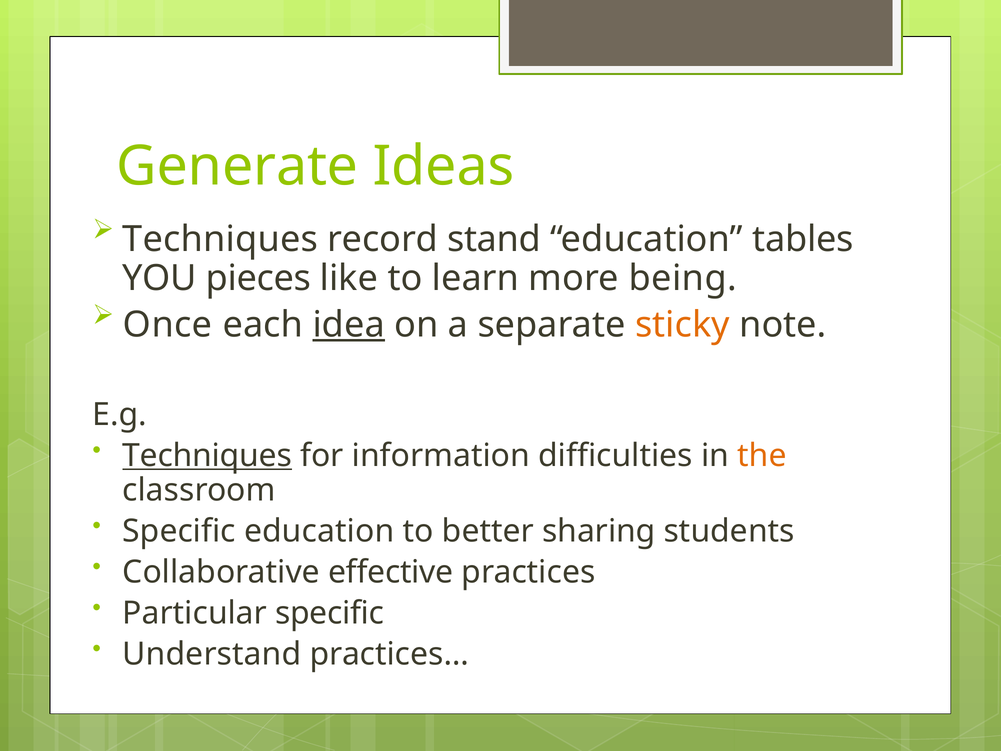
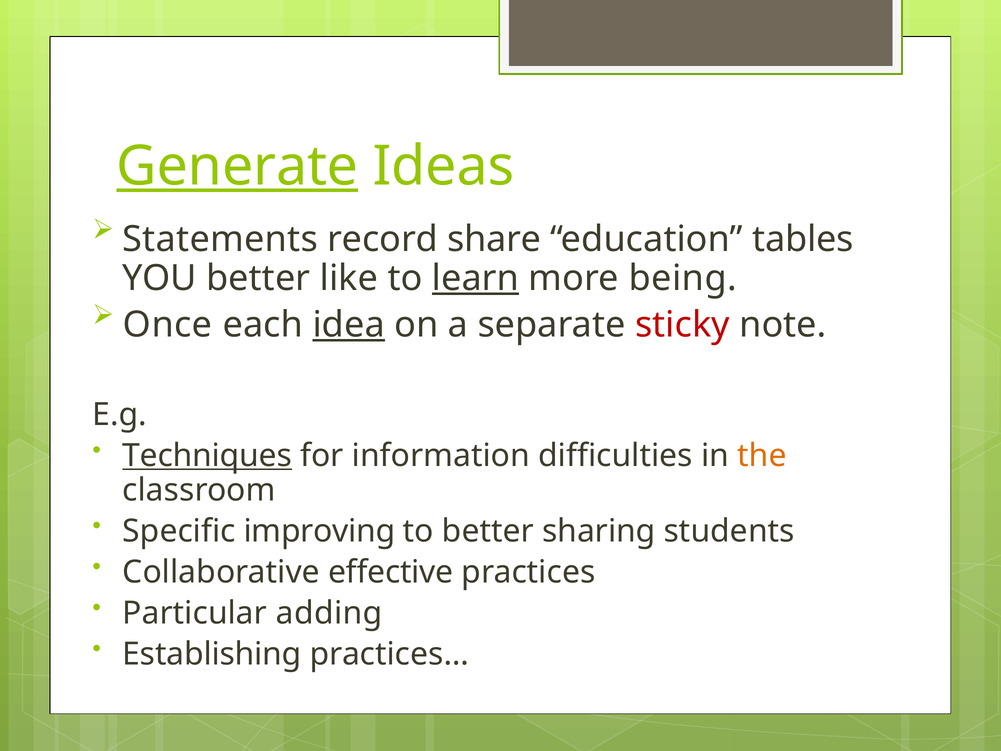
Generate underline: none -> present (237, 166)
Techniques: Techniques -> Statements (220, 239)
stand: stand -> share (494, 239)
YOU pieces: pieces -> better (258, 278)
learn underline: none -> present (475, 278)
sticky colour: orange -> red (682, 325)
Specific education: education -> improving (319, 531)
Particular specific: specific -> adding (329, 613)
Understand: Understand -> Establishing (212, 654)
